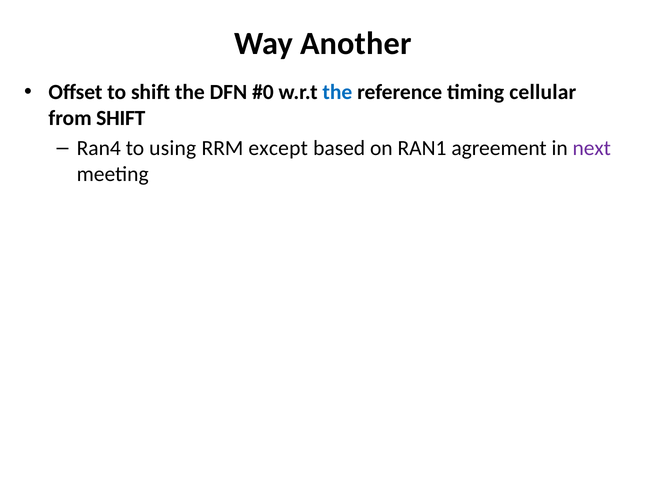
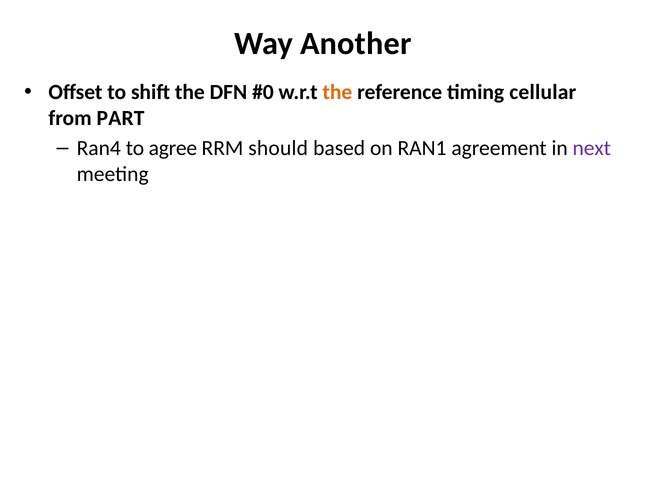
the colour: blue -> orange (337, 92)
from SHIFT: SHIFT -> PART (121, 118)
using: using -> agree (173, 148)
except: except -> should (278, 148)
